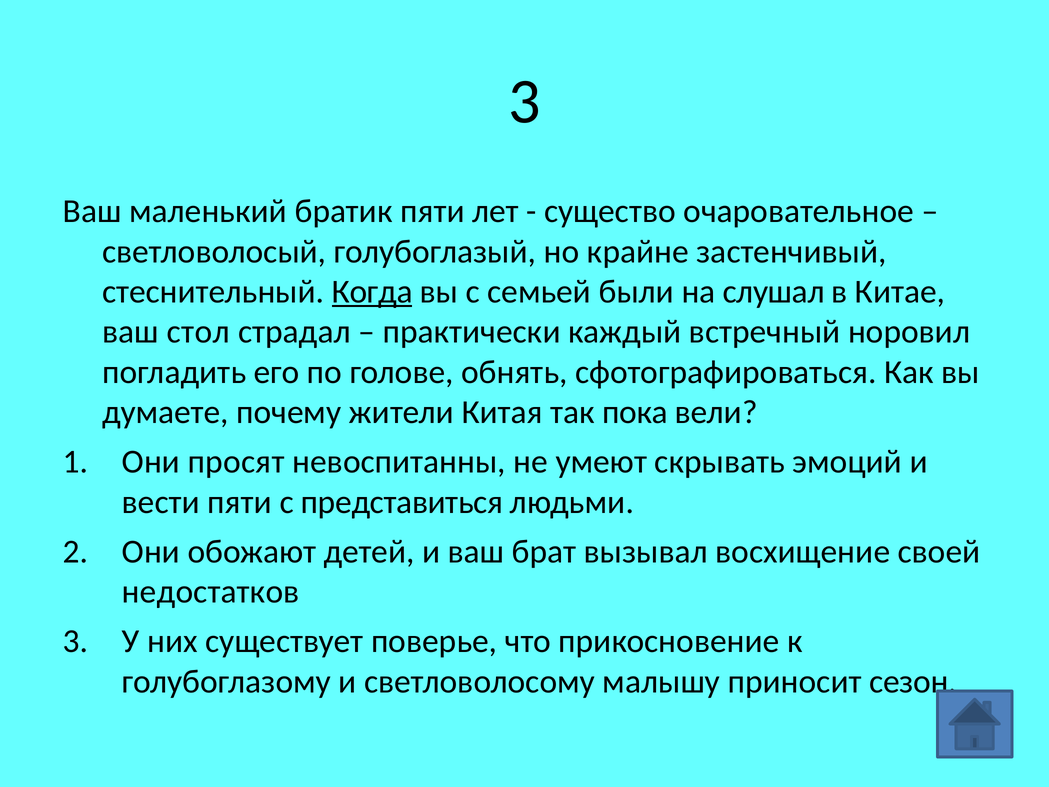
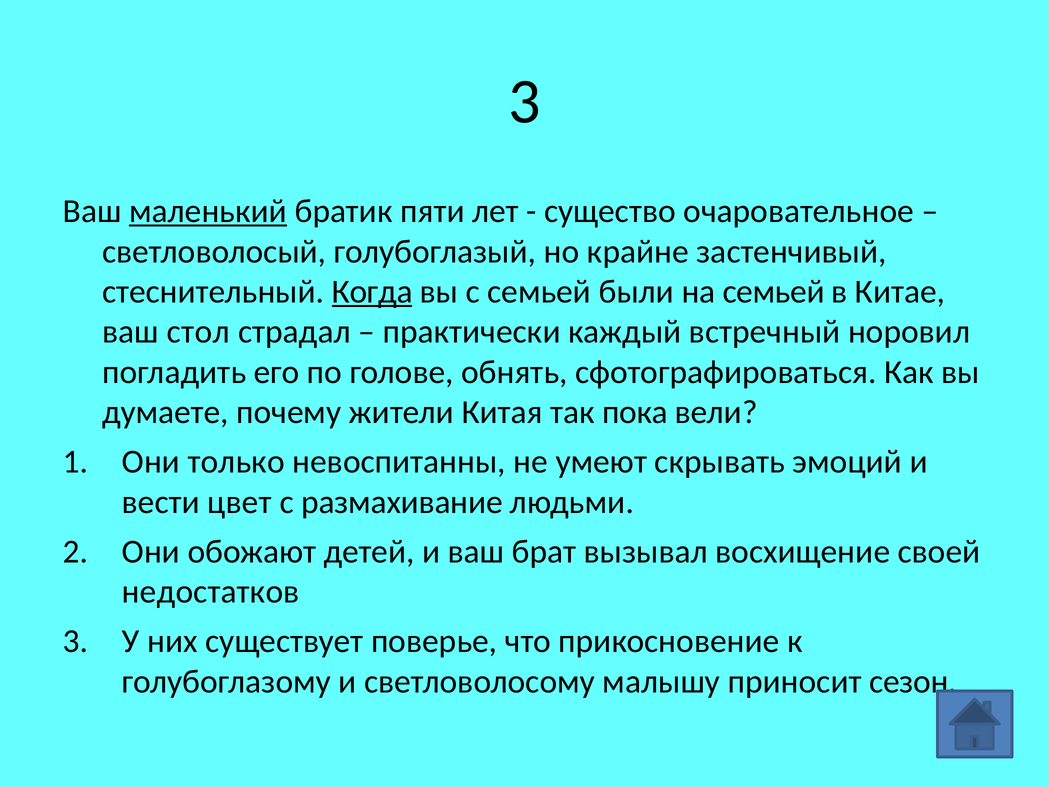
маленький underline: none -> present (208, 211)
на слушал: слушал -> семьей (774, 292)
просят: просят -> только (236, 462)
вести пяти: пяти -> цвет (240, 502)
представиться: представиться -> размахивание (402, 502)
